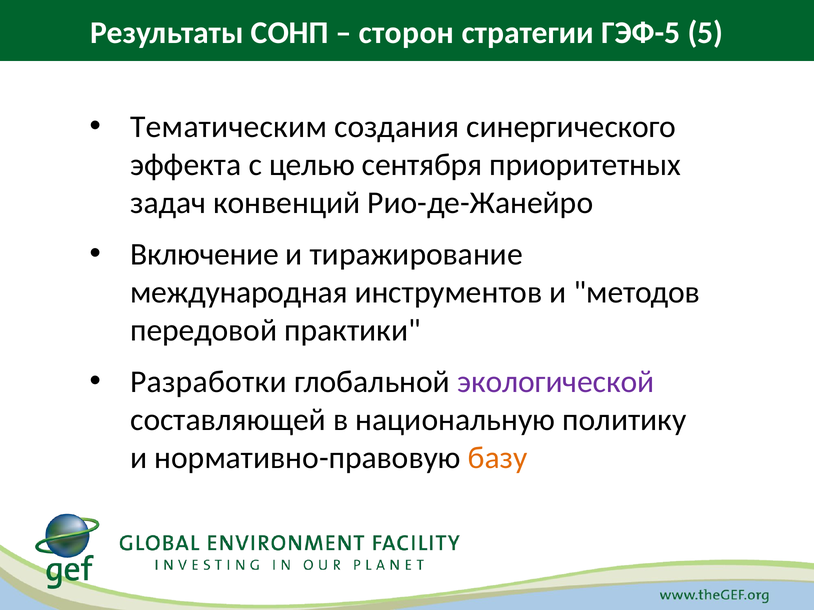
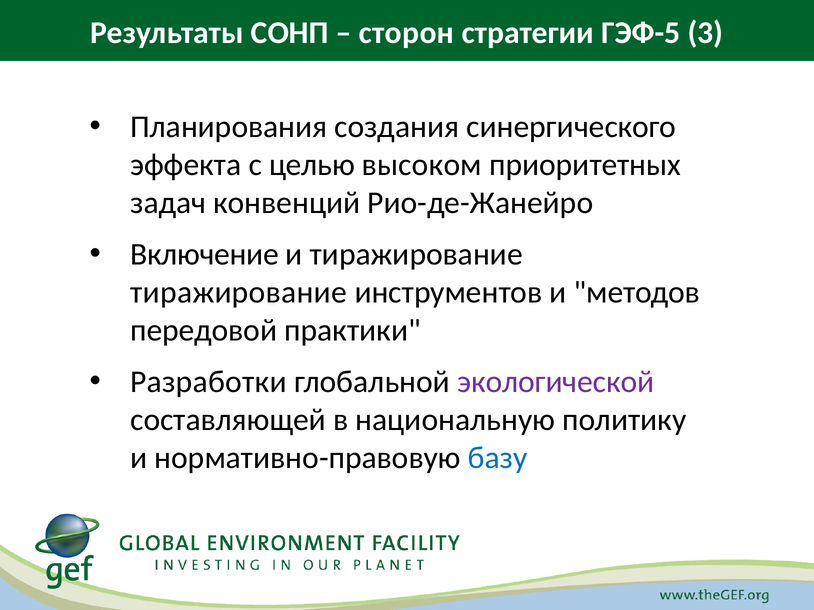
5: 5 -> 3 (705, 33)
Тематическим: Тематическим -> Планирования (229, 127)
сентября: сентября -> высоком (422, 165)
международная: международная -> тиражирование (239, 293)
базу colour: orange -> blue (498, 458)
